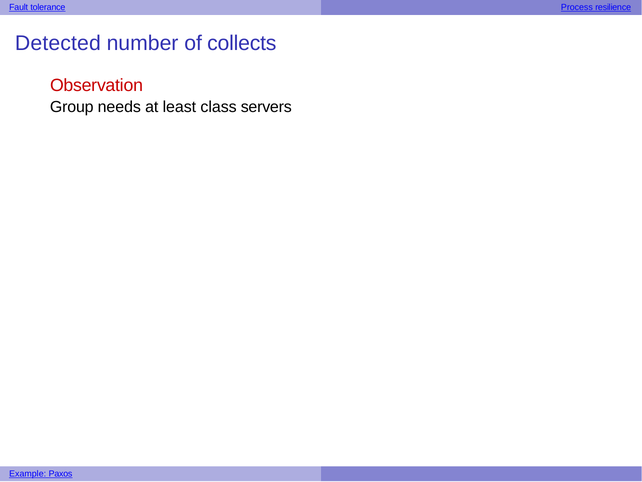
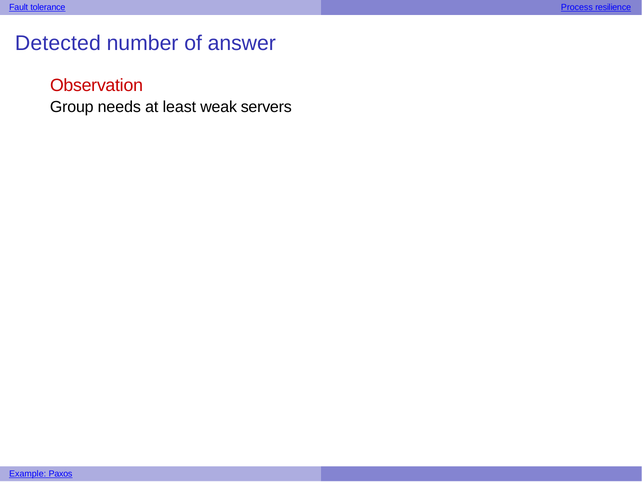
collects: collects -> answer (242, 43)
class: class -> weak (219, 107)
